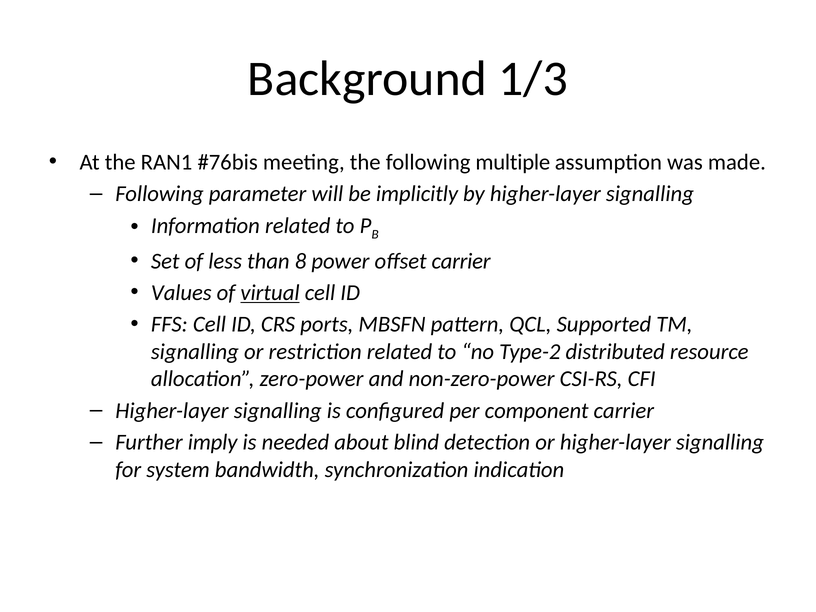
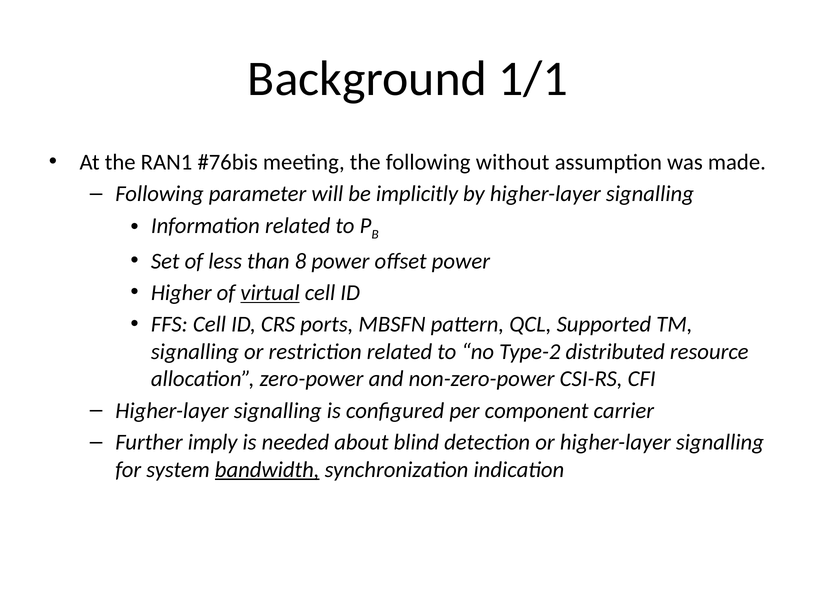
1/3: 1/3 -> 1/1 (533, 79)
multiple: multiple -> without (513, 162)
offset carrier: carrier -> power (461, 261)
Values: Values -> Higher (181, 293)
bandwidth underline: none -> present (267, 470)
